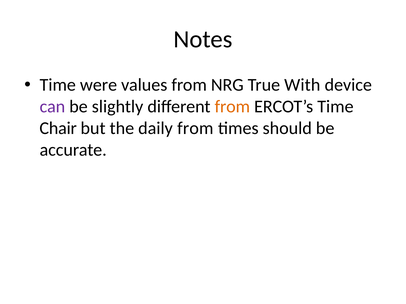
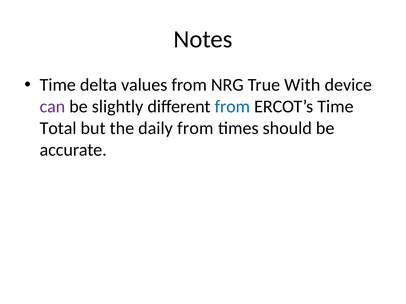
were: were -> delta (99, 85)
from colour: orange -> blue (232, 107)
Chair: Chair -> Total (58, 128)
